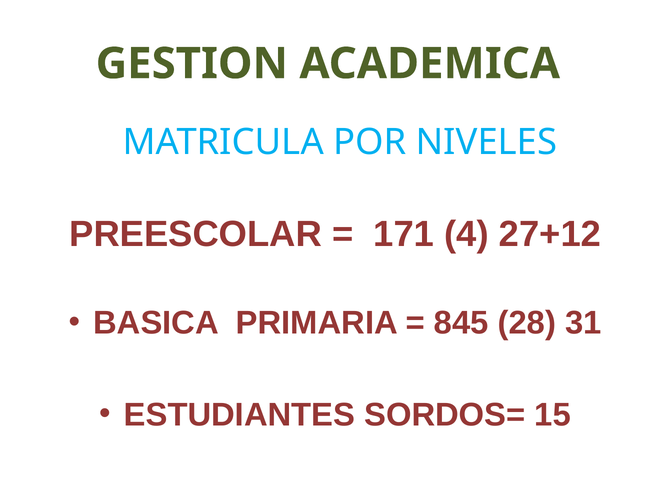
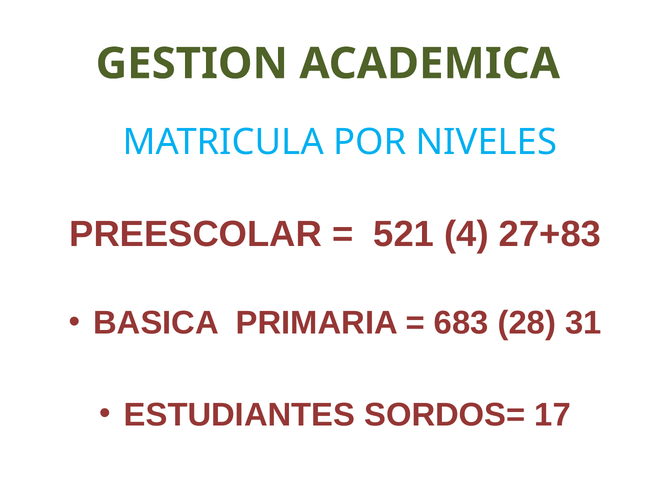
171: 171 -> 521 (404, 234)
27+12: 27+12 -> 27+83 (550, 234)
845: 845 -> 683 (461, 323)
15: 15 -> 17 (553, 415)
